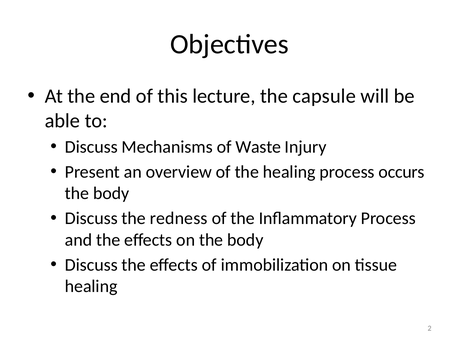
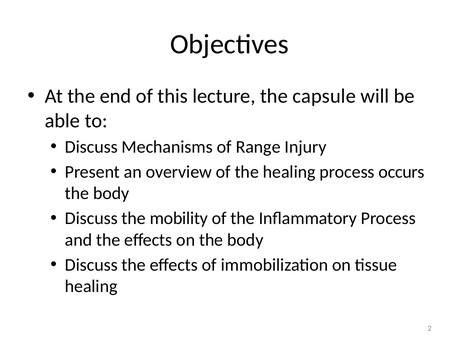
Waste: Waste -> Range (258, 147)
redness: redness -> mobility (179, 219)
